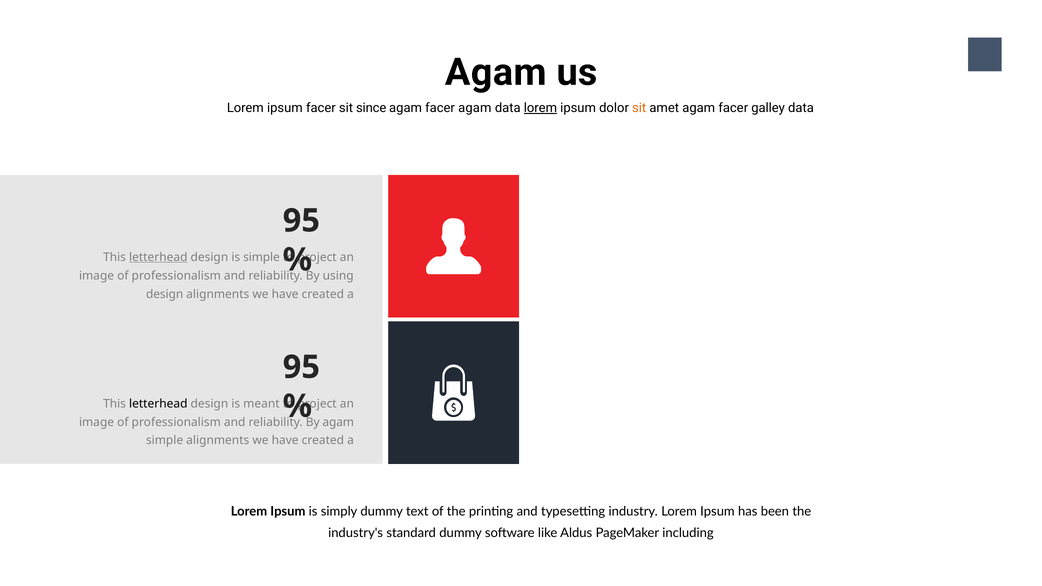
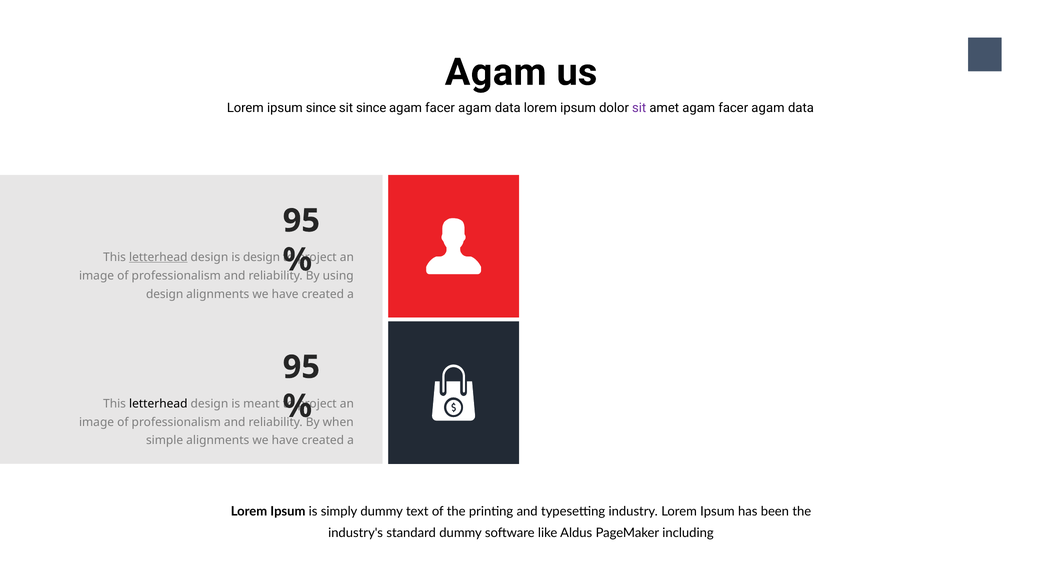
ipsum facer: facer -> since (321, 108)
lorem underline: present -> none (540, 108)
sit colour: orange -> purple (639, 108)
amet agam facer galley: galley -> agam (768, 108)
is simple: simple -> design (262, 257)
agam: agam -> when (338, 422)
